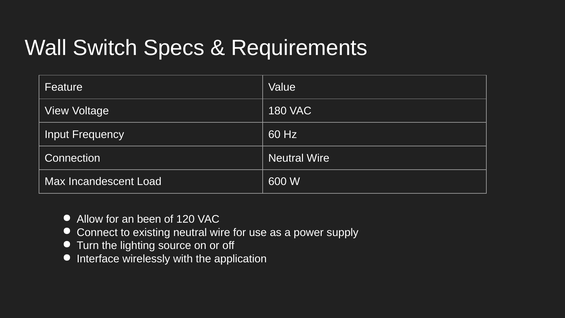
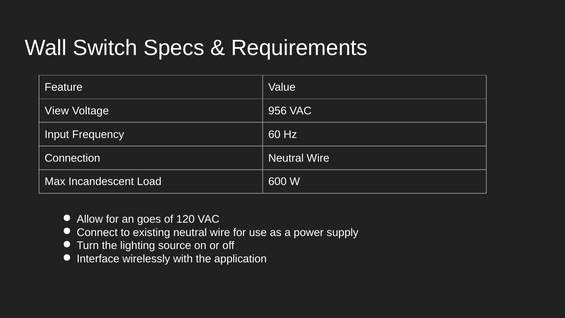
180: 180 -> 956 (277, 111)
been: been -> goes (149, 219)
